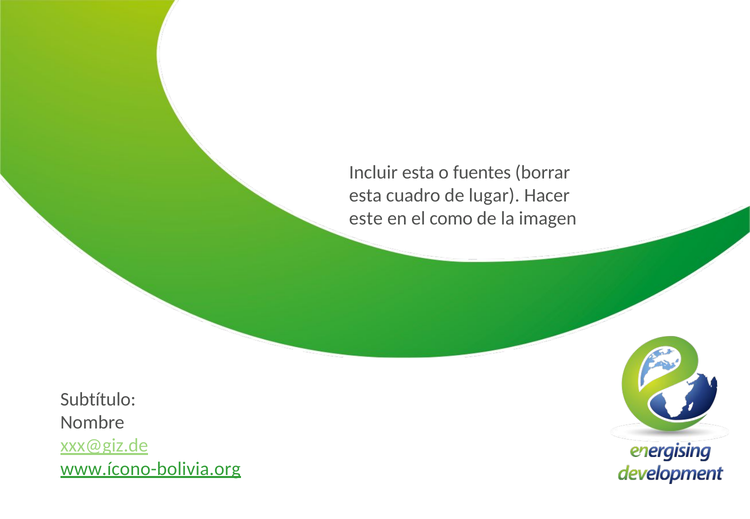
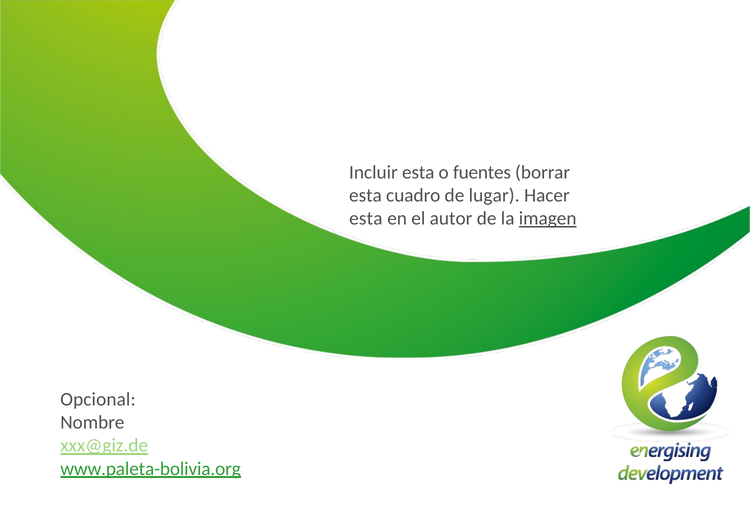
este: este -> esta (366, 219)
como: como -> autor (451, 219)
imagen underline: none -> present (548, 219)
Subtítulo: Subtítulo -> Opcional (98, 399)
www.ícono-bolivia.org: www.ícono-bolivia.org -> www.paleta-bolivia.org (151, 469)
